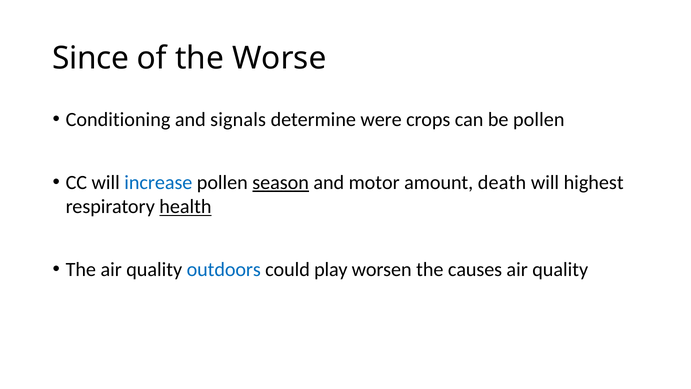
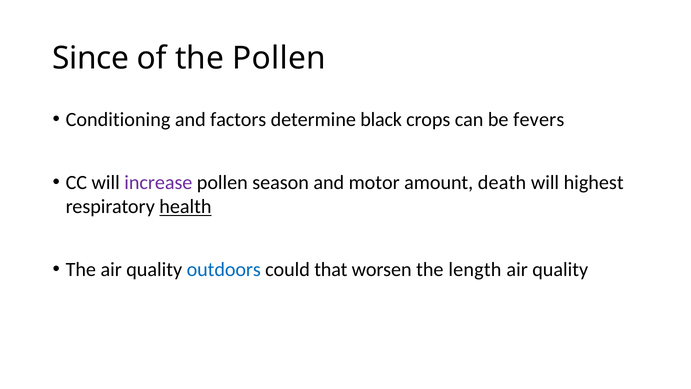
the Worse: Worse -> Pollen (279, 58)
signals: signals -> factors (238, 120)
were: were -> black (381, 120)
be pollen: pollen -> fevers (539, 120)
increase colour: blue -> purple (158, 182)
season underline: present -> none (281, 182)
play: play -> that (331, 269)
causes: causes -> length (475, 269)
